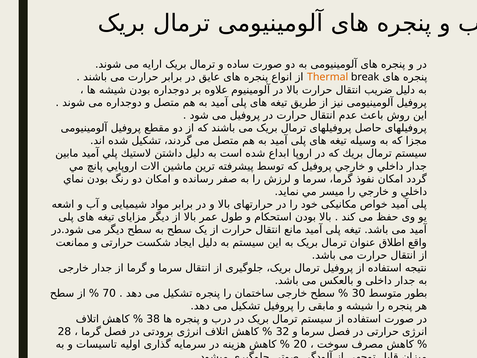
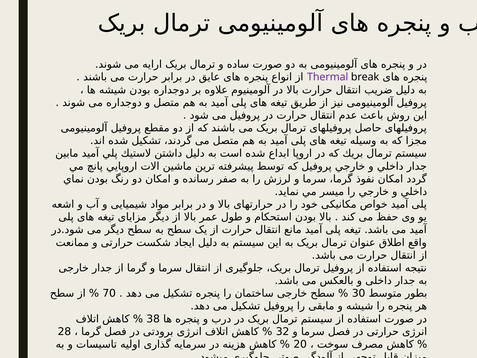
Thermal colour: orange -> purple (328, 77)
